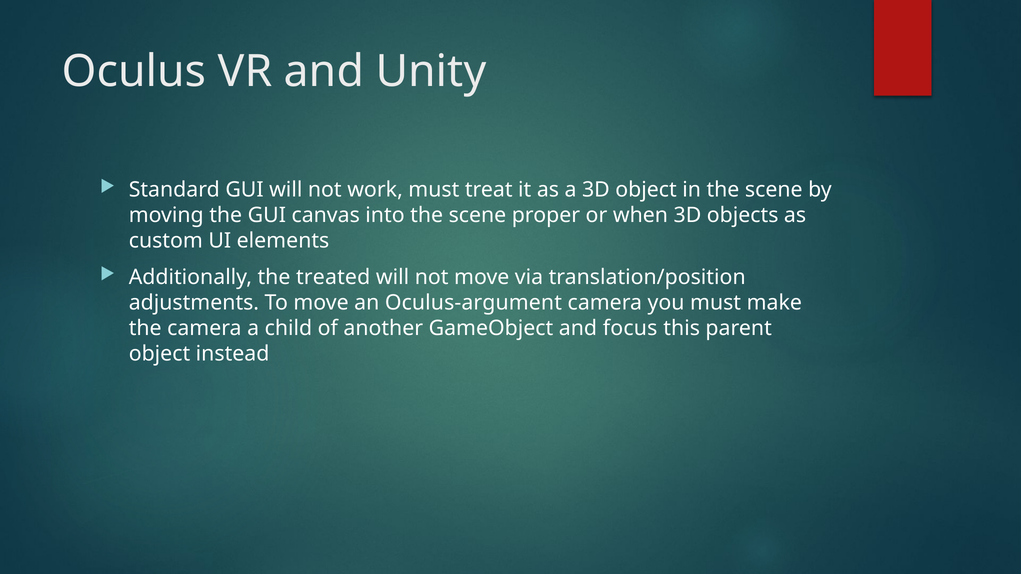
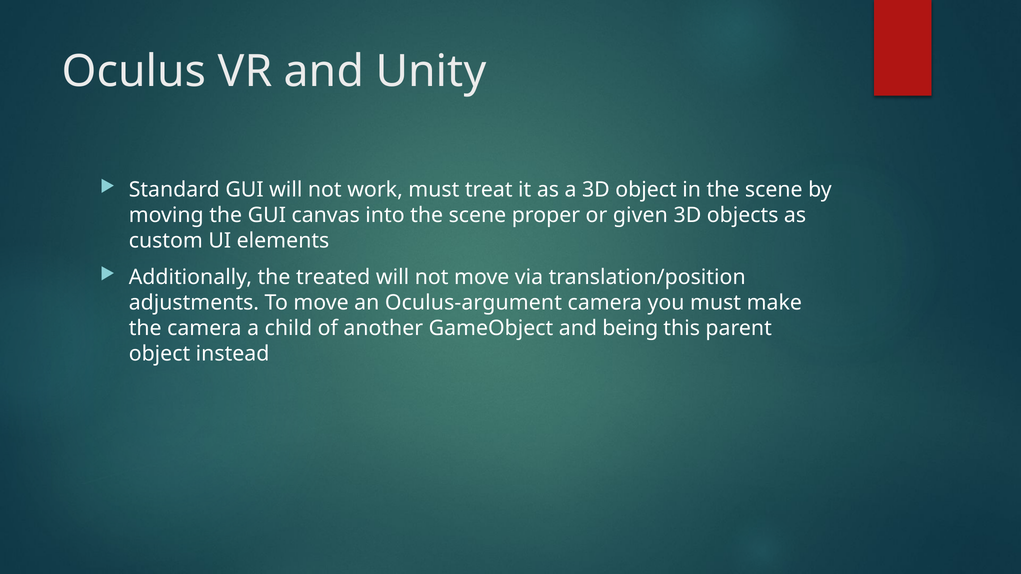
when: when -> given (640, 216)
focus: focus -> being (630, 328)
